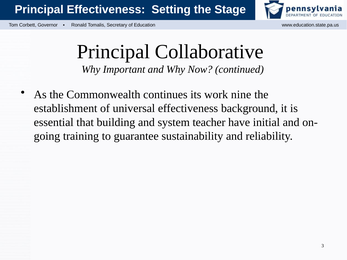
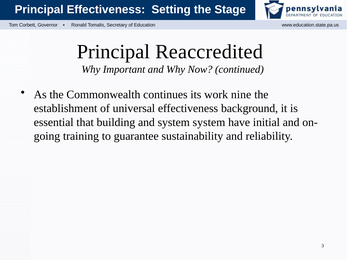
Collaborative: Collaborative -> Reaccredited (209, 52)
system teacher: teacher -> system (209, 122)
